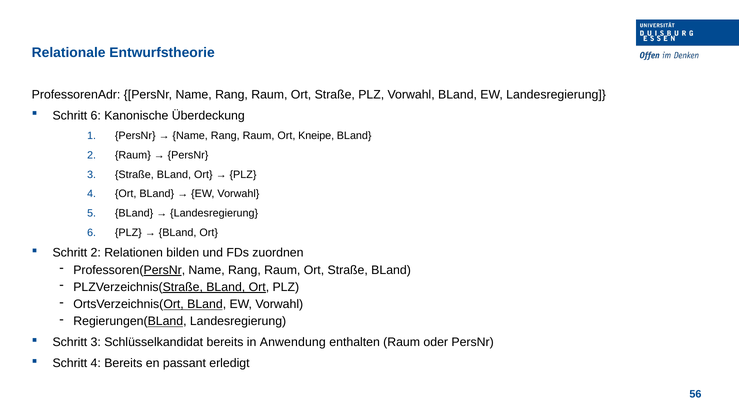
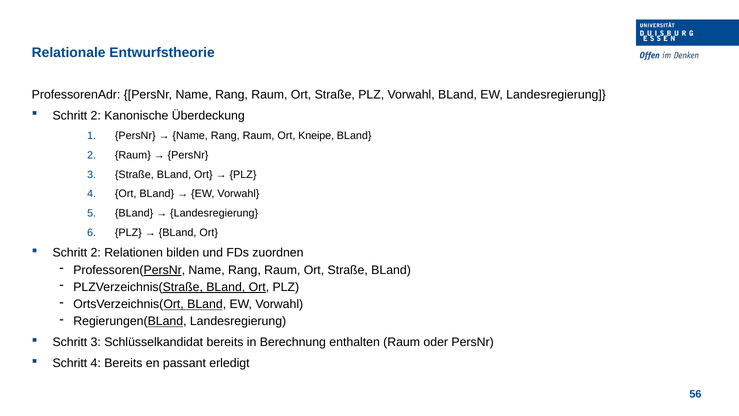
6: 6 -> 2 (96, 115)
Anwendung: Anwendung -> Berechnung (293, 342)
